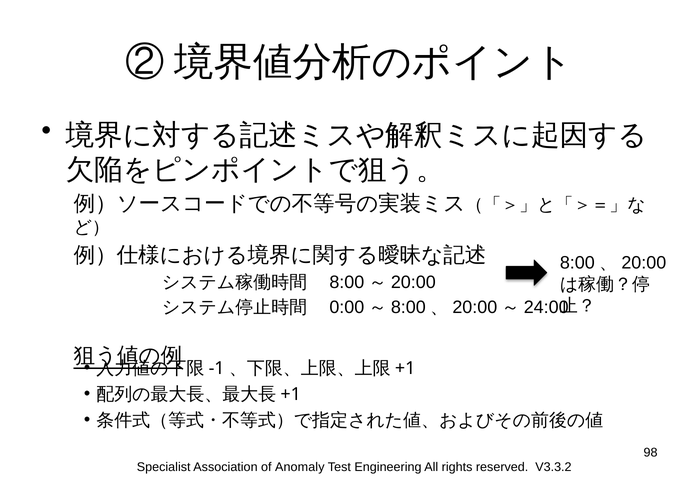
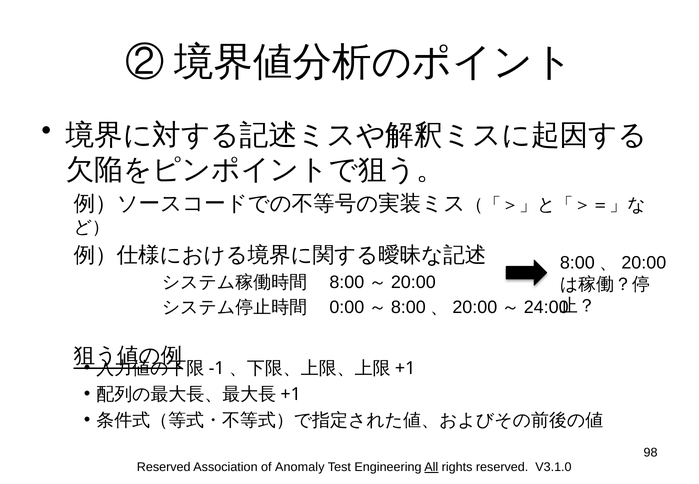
Specialist: Specialist -> Reserved (164, 467)
All underline: none -> present (431, 467)
V3.3.2: V3.3.2 -> V3.1.0 (553, 467)
